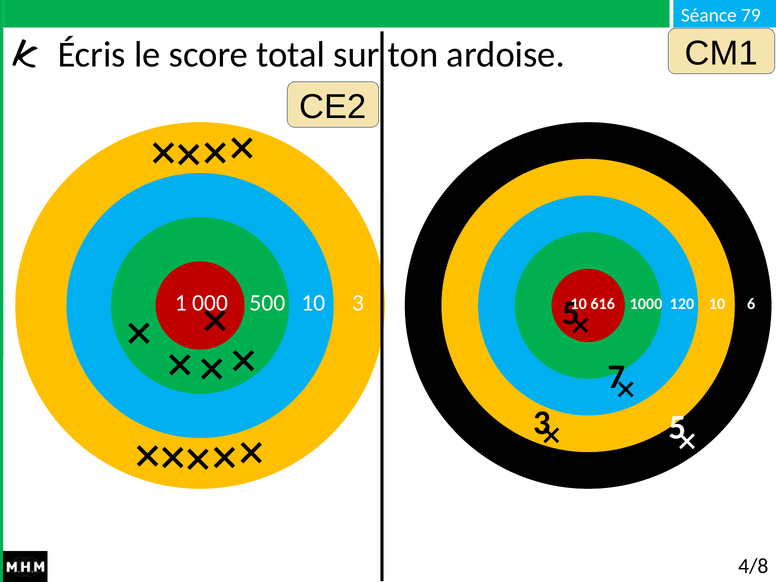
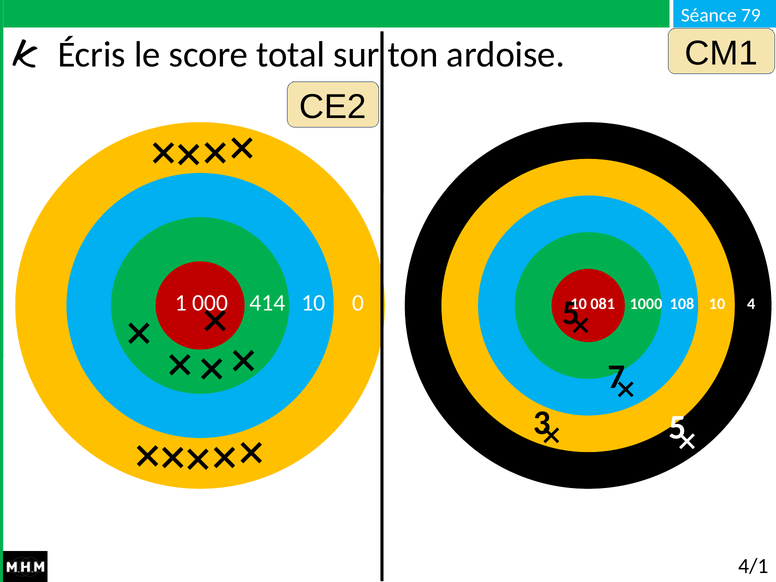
500: 500 -> 414 (267, 303)
10 3: 3 -> 0 (358, 303)
616: 616 -> 081 (603, 304)
120: 120 -> 108 (682, 304)
6: 6 -> 4 (751, 304)
4/8: 4/8 -> 4/1 (753, 566)
